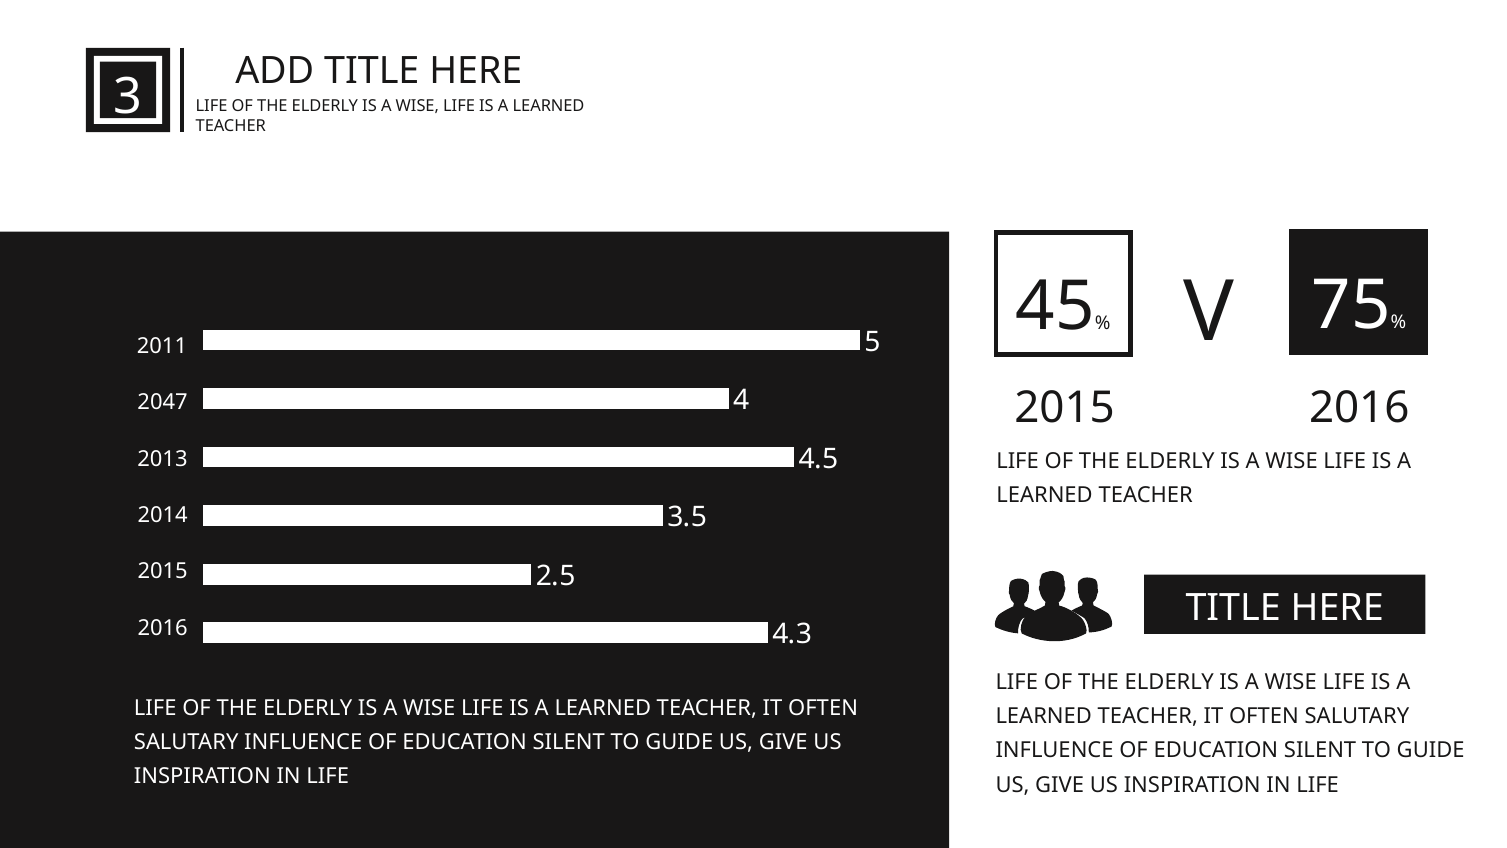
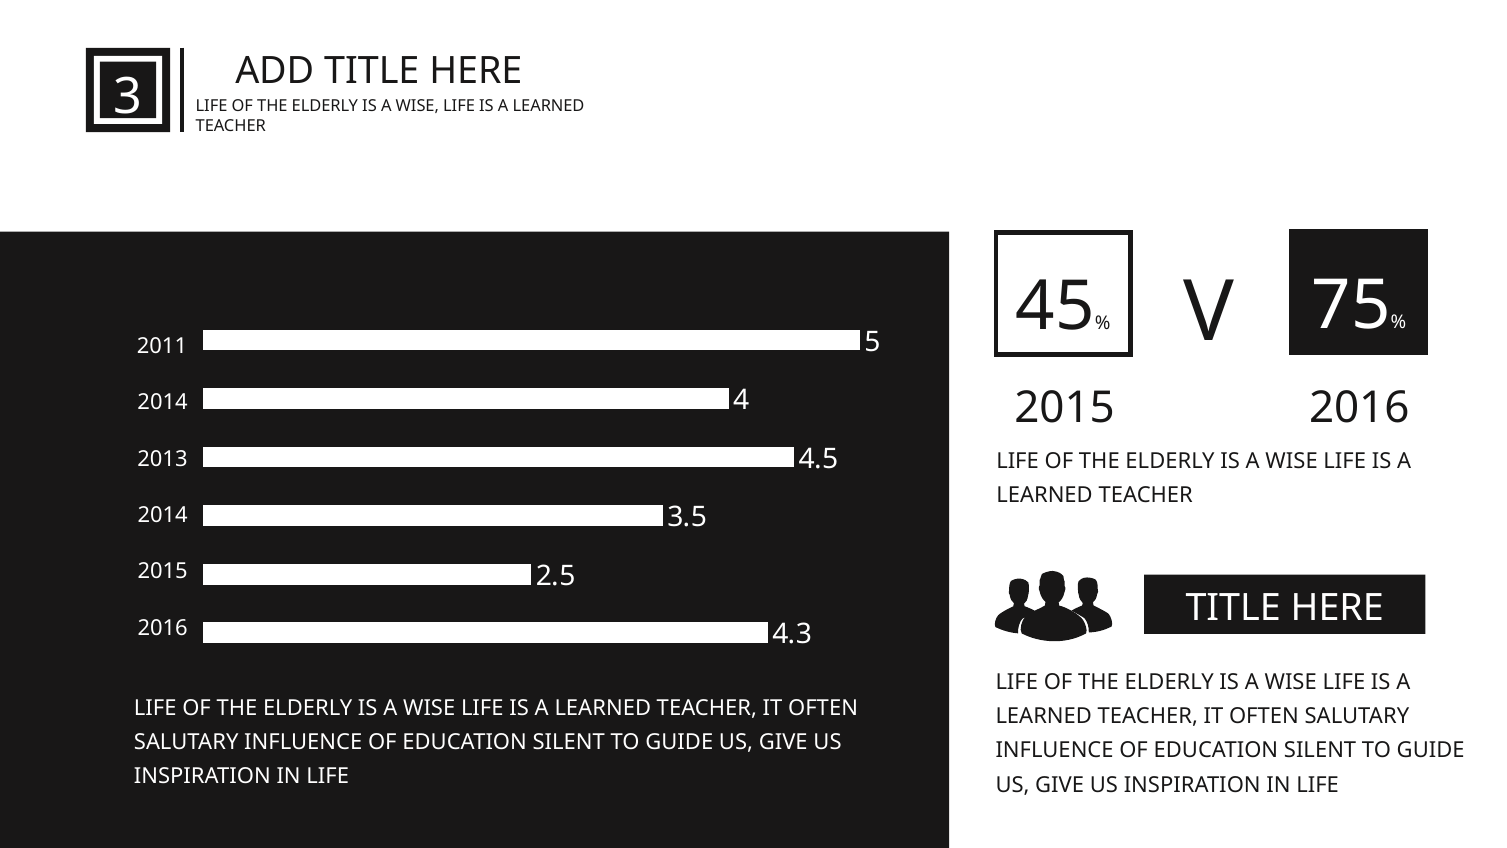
2047: 2047 -> 2014 (163, 402)
